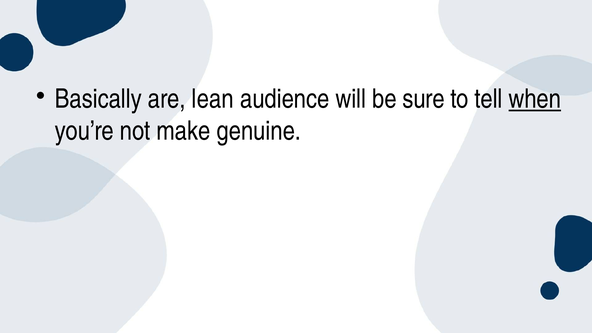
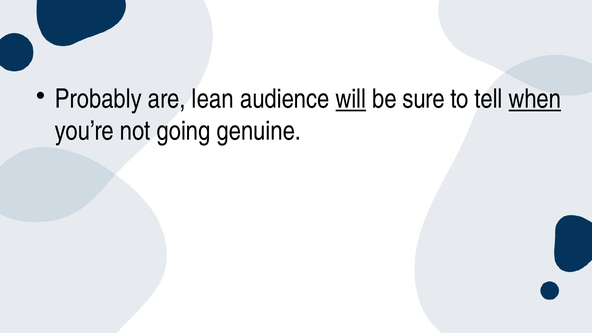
Basically: Basically -> Probably (98, 99)
will underline: none -> present (351, 99)
make: make -> going (183, 131)
